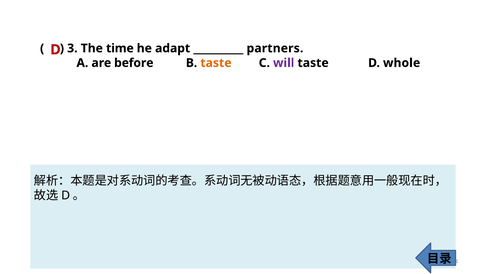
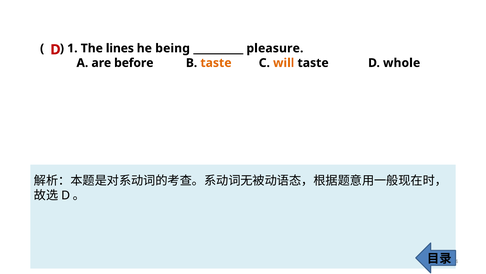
3: 3 -> 1 (72, 48)
time: time -> lines (120, 48)
adapt: adapt -> being (173, 48)
partners: partners -> pleasure (275, 48)
will colour: purple -> orange (284, 63)
